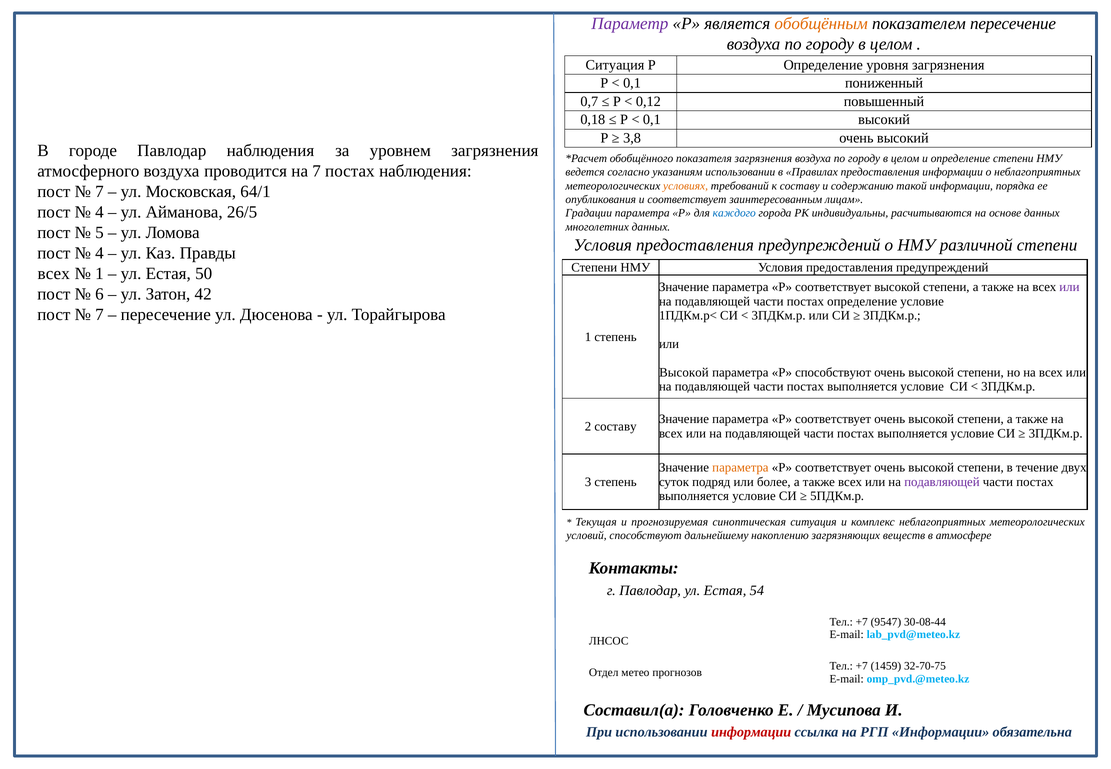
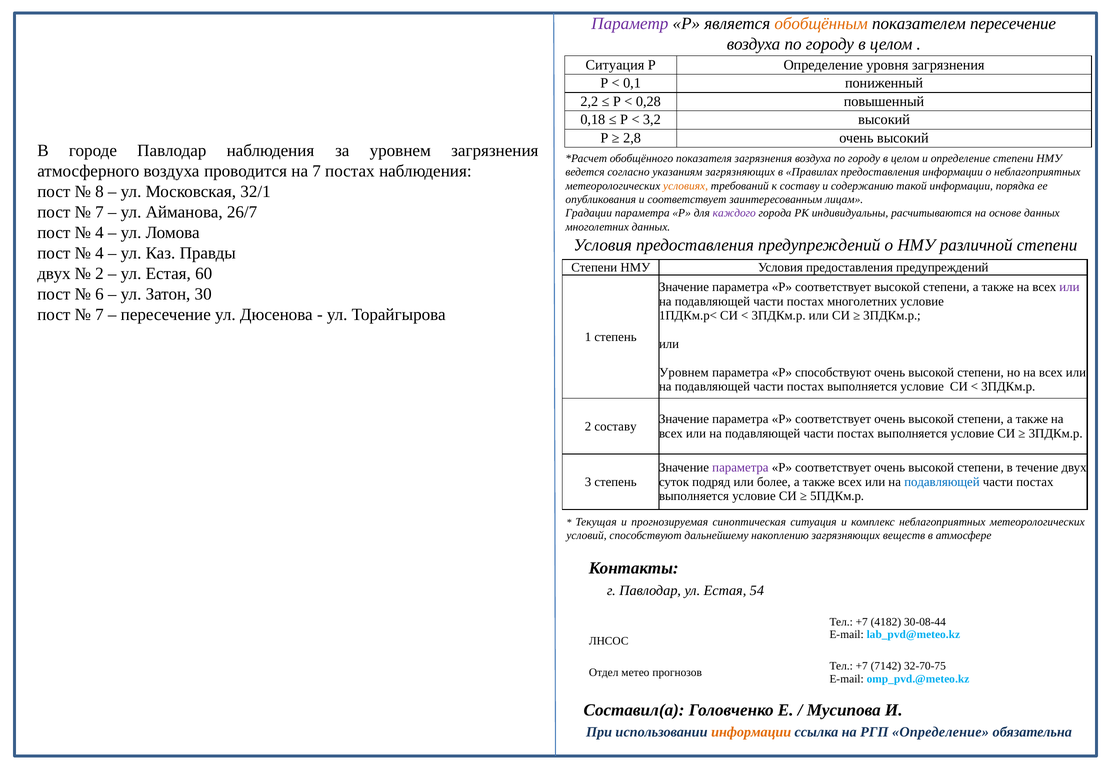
0,7: 0,7 -> 2,2 (589, 101)
0,12: 0,12 -> 0,28 (648, 101)
0,1: 0,1 -> 3,2 (652, 120)
3,8: 3,8 -> 2,8 (632, 138)
указаниям использовании: использовании -> загрязняющих (740, 172)
7: 7 -> 8 (99, 192)
64/1: 64/1 -> 32/1 (256, 192)
4: 4 -> 7 (99, 212)
26/5: 26/5 -> 26/7 (242, 212)
каждого colour: blue -> purple (734, 213)
5: 5 -> 4 (99, 233)
всех: всех -> двух (54, 274)
1: 1 -> 2 (99, 274)
50: 50 -> 60 (204, 274)
42: 42 -> 30 (203, 294)
постах определение: определение -> многолетних (862, 301)
Высокой: Высокой -> Уровнем (684, 372)
параметра colour: orange -> purple (740, 468)
подавляющей colour: purple -> blue (942, 482)
9547: 9547 -> 4182 (886, 622)
1459: 1459 -> 7142 (886, 666)
информации colour: red -> orange (751, 732)
РГП Информации: Информации -> Определение (941, 732)
